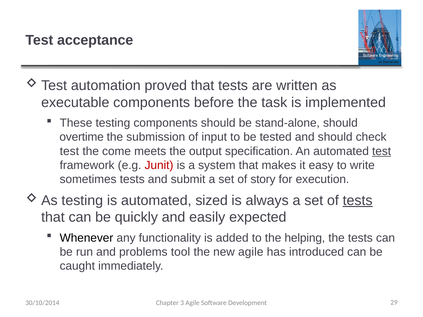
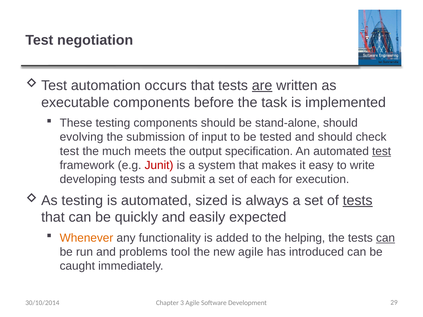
acceptance: acceptance -> negotiation (95, 40)
proved: proved -> occurs (166, 86)
are underline: none -> present (262, 86)
overtime: overtime -> evolving (82, 137)
come: come -> much (117, 151)
sometimes: sometimes -> developing (88, 180)
story: story -> each (263, 180)
Whenever colour: black -> orange (86, 238)
can underline: none -> present (386, 238)
